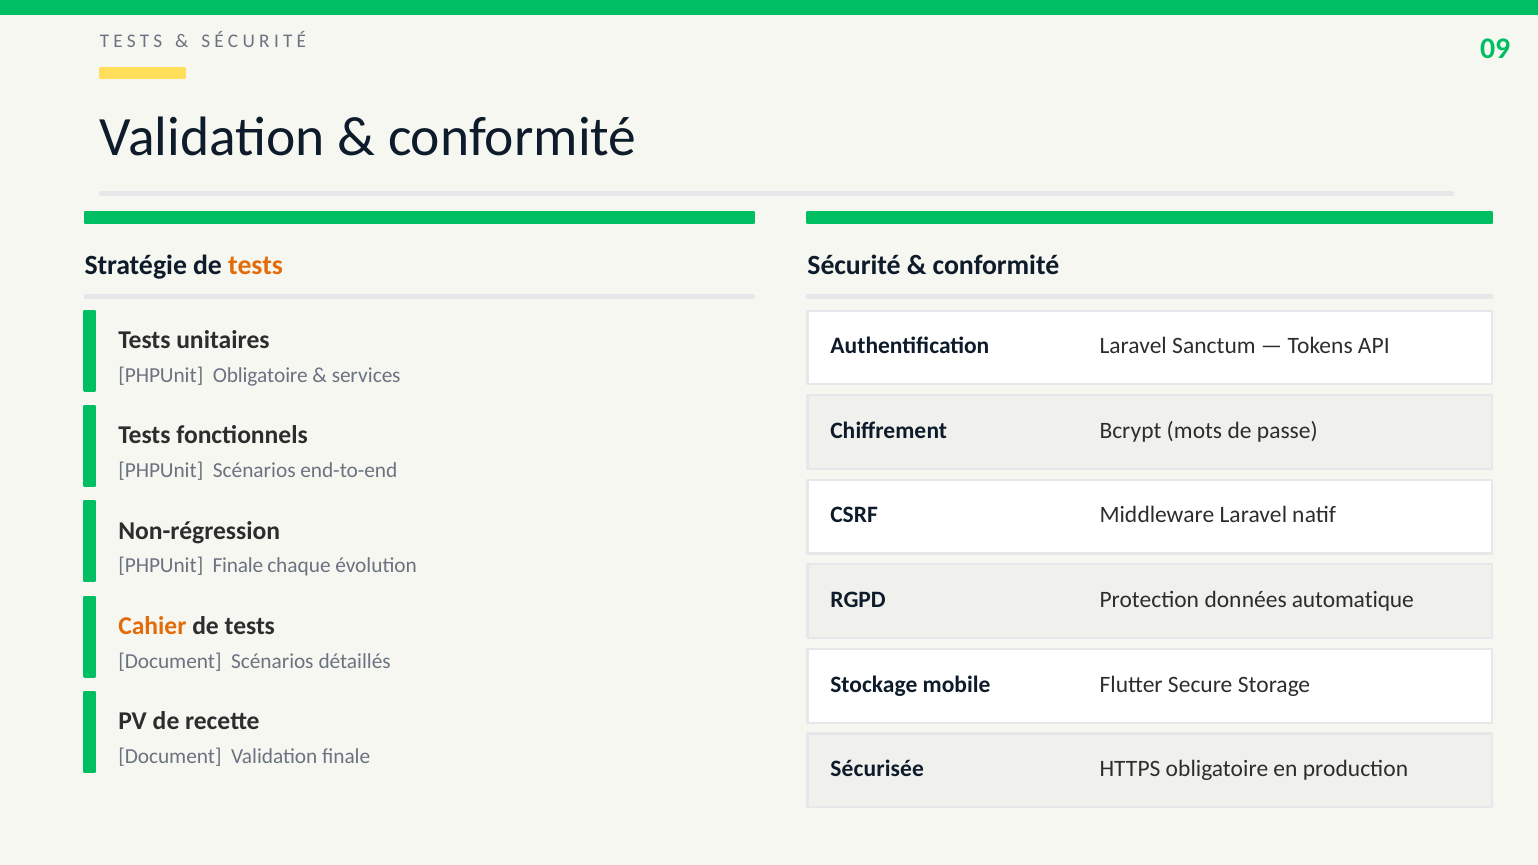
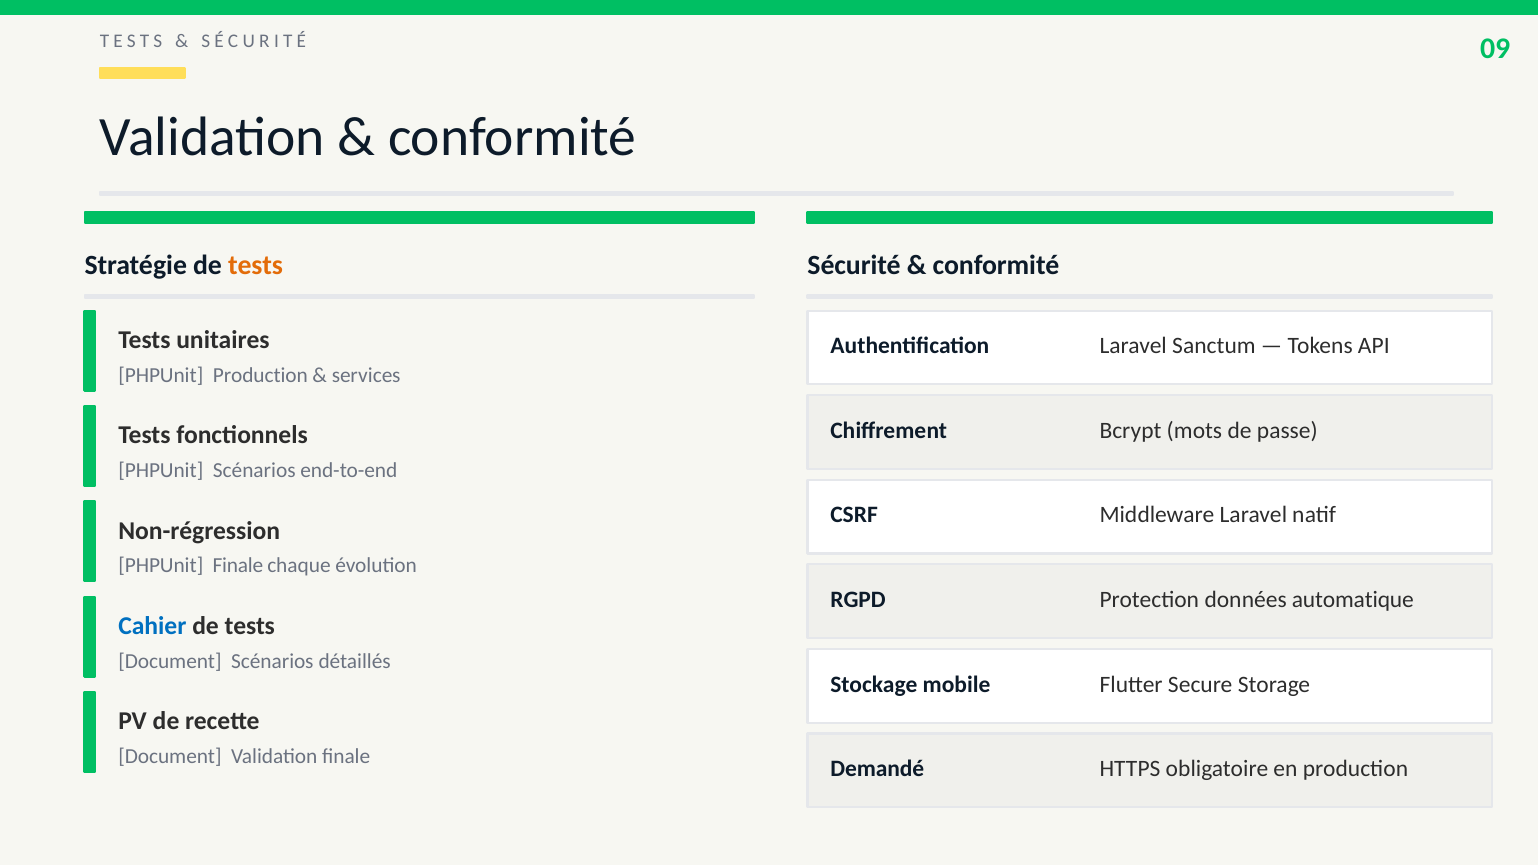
PHPUnit Obligatoire: Obligatoire -> Production (260, 375)
Cahier colour: orange -> blue (152, 626)
Sécurisée: Sécurisée -> Demandé (877, 769)
